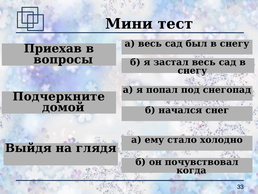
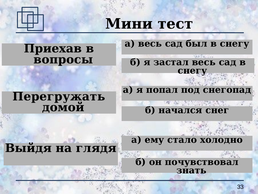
Подчеркните: Подчеркните -> Перегружать (59, 96)
когда: когда -> знать (191, 170)
